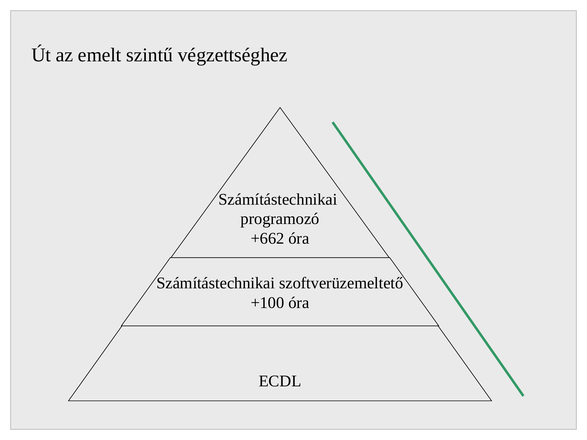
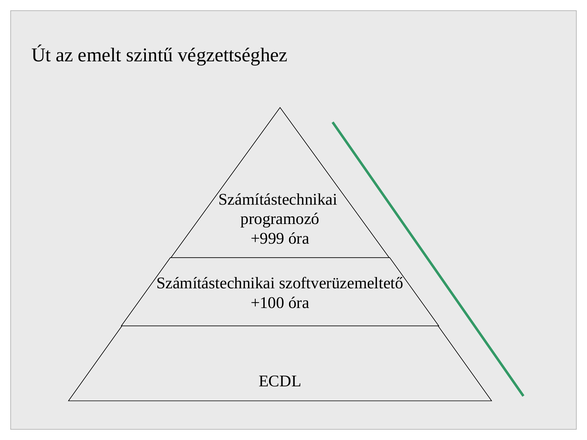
+662: +662 -> +999 (268, 239)
